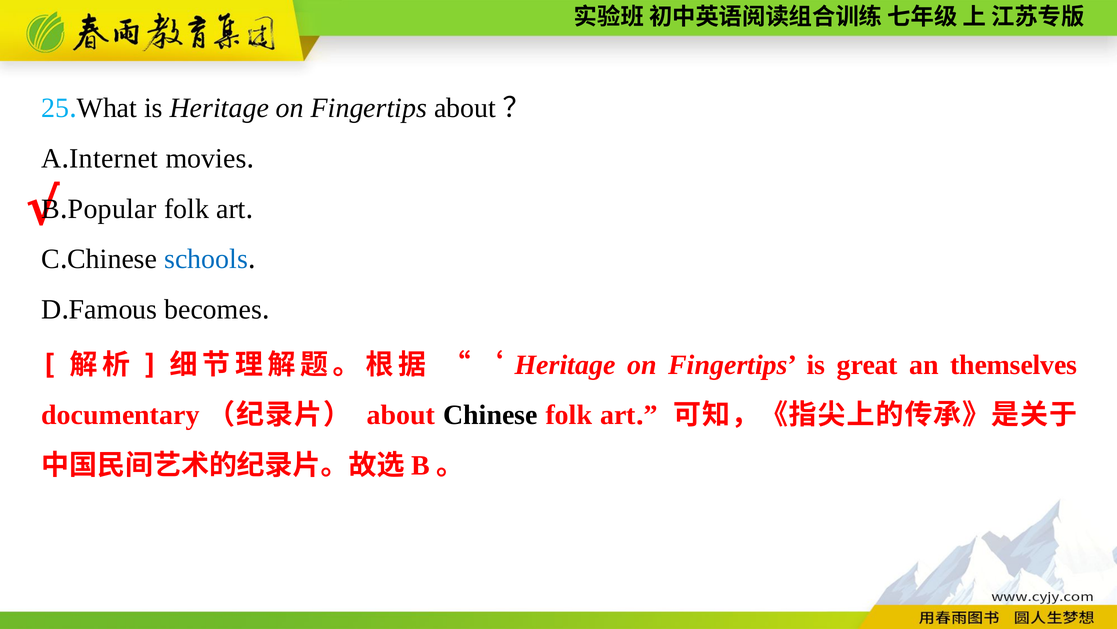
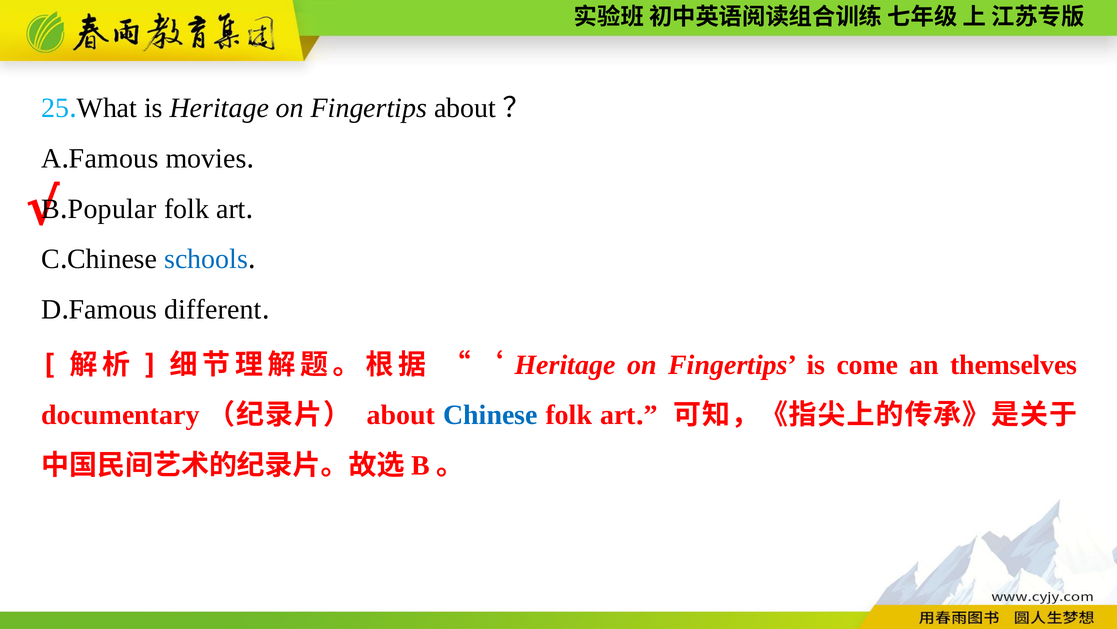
Internet: Internet -> Famous (114, 158)
becomes: becomes -> different (213, 309)
great: great -> come (867, 364)
Chinese colour: black -> blue (490, 415)
